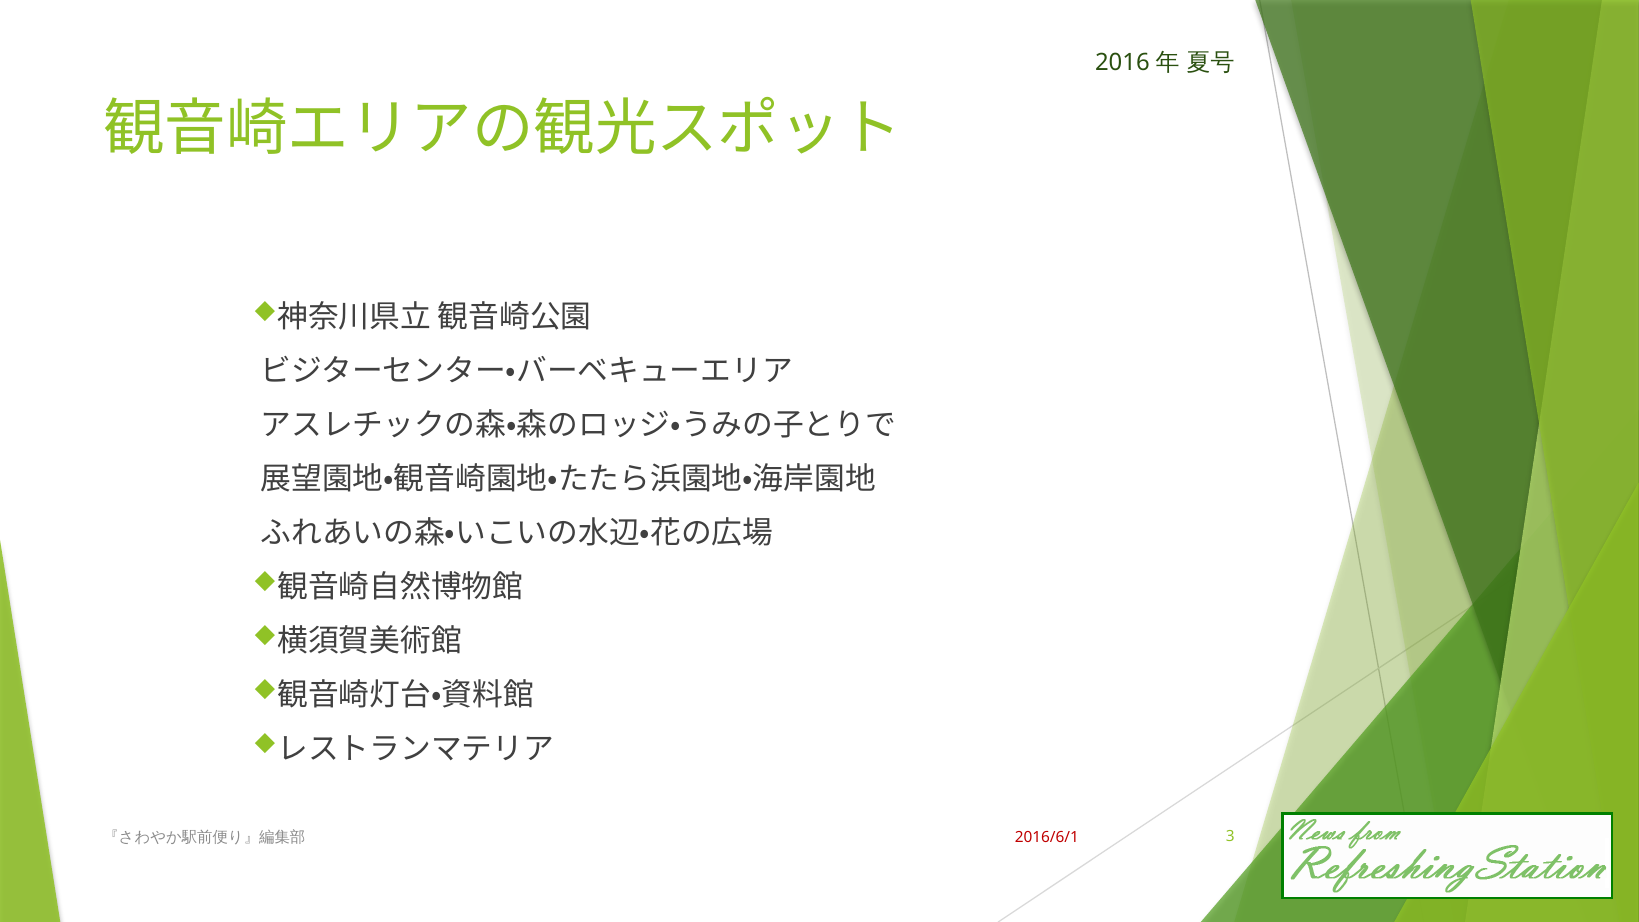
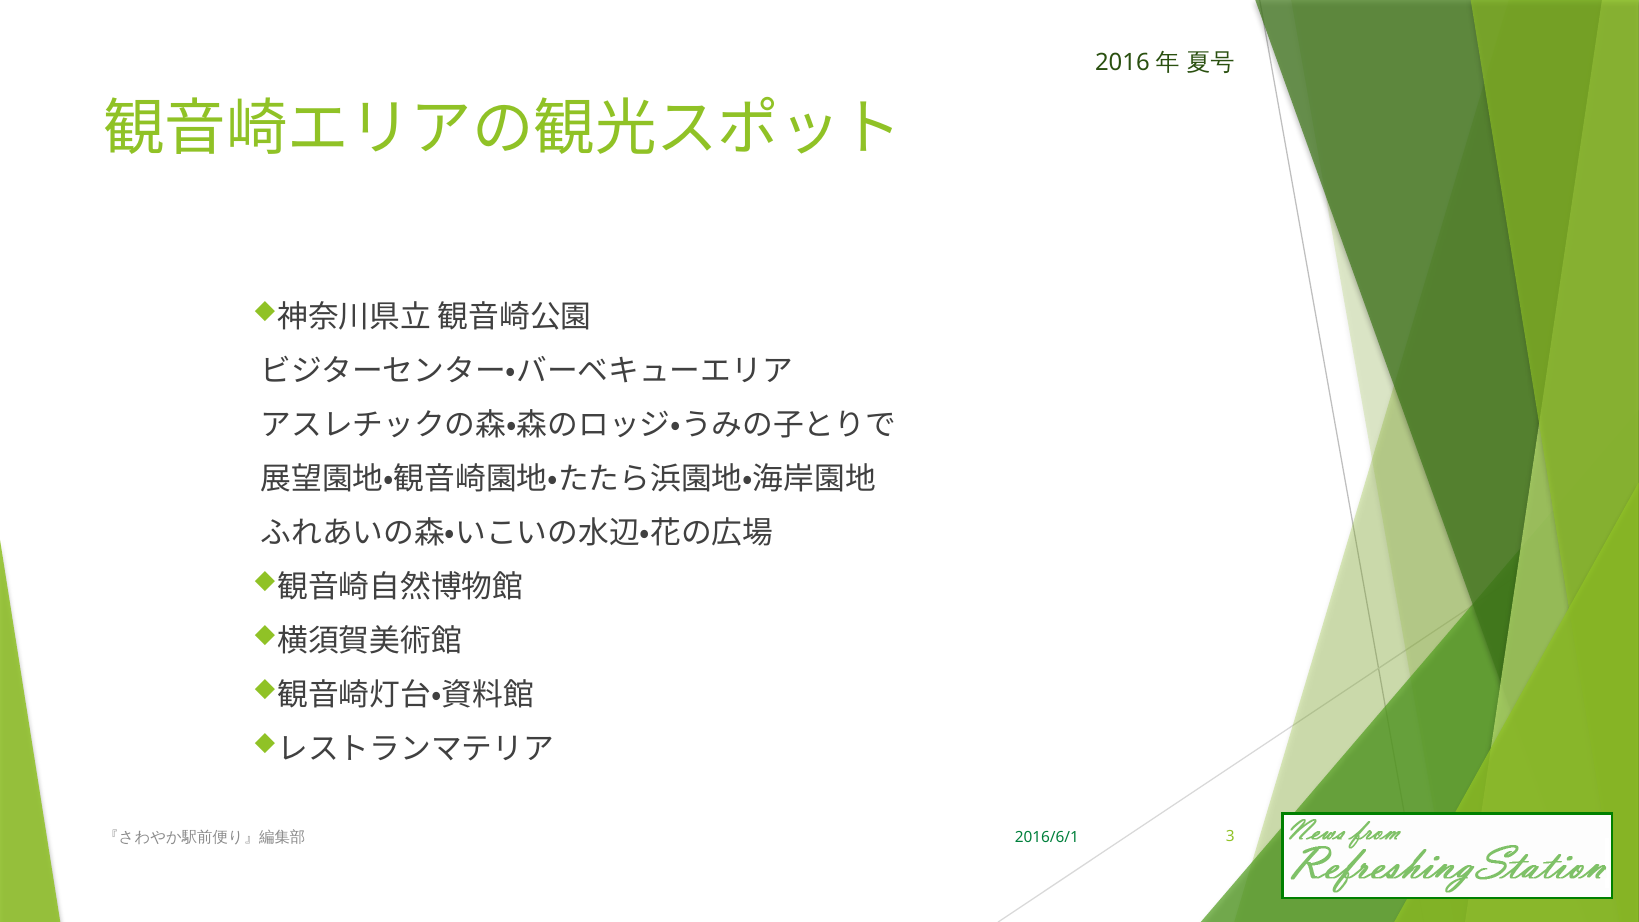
2016/6/1 colour: red -> green (1047, 838)
